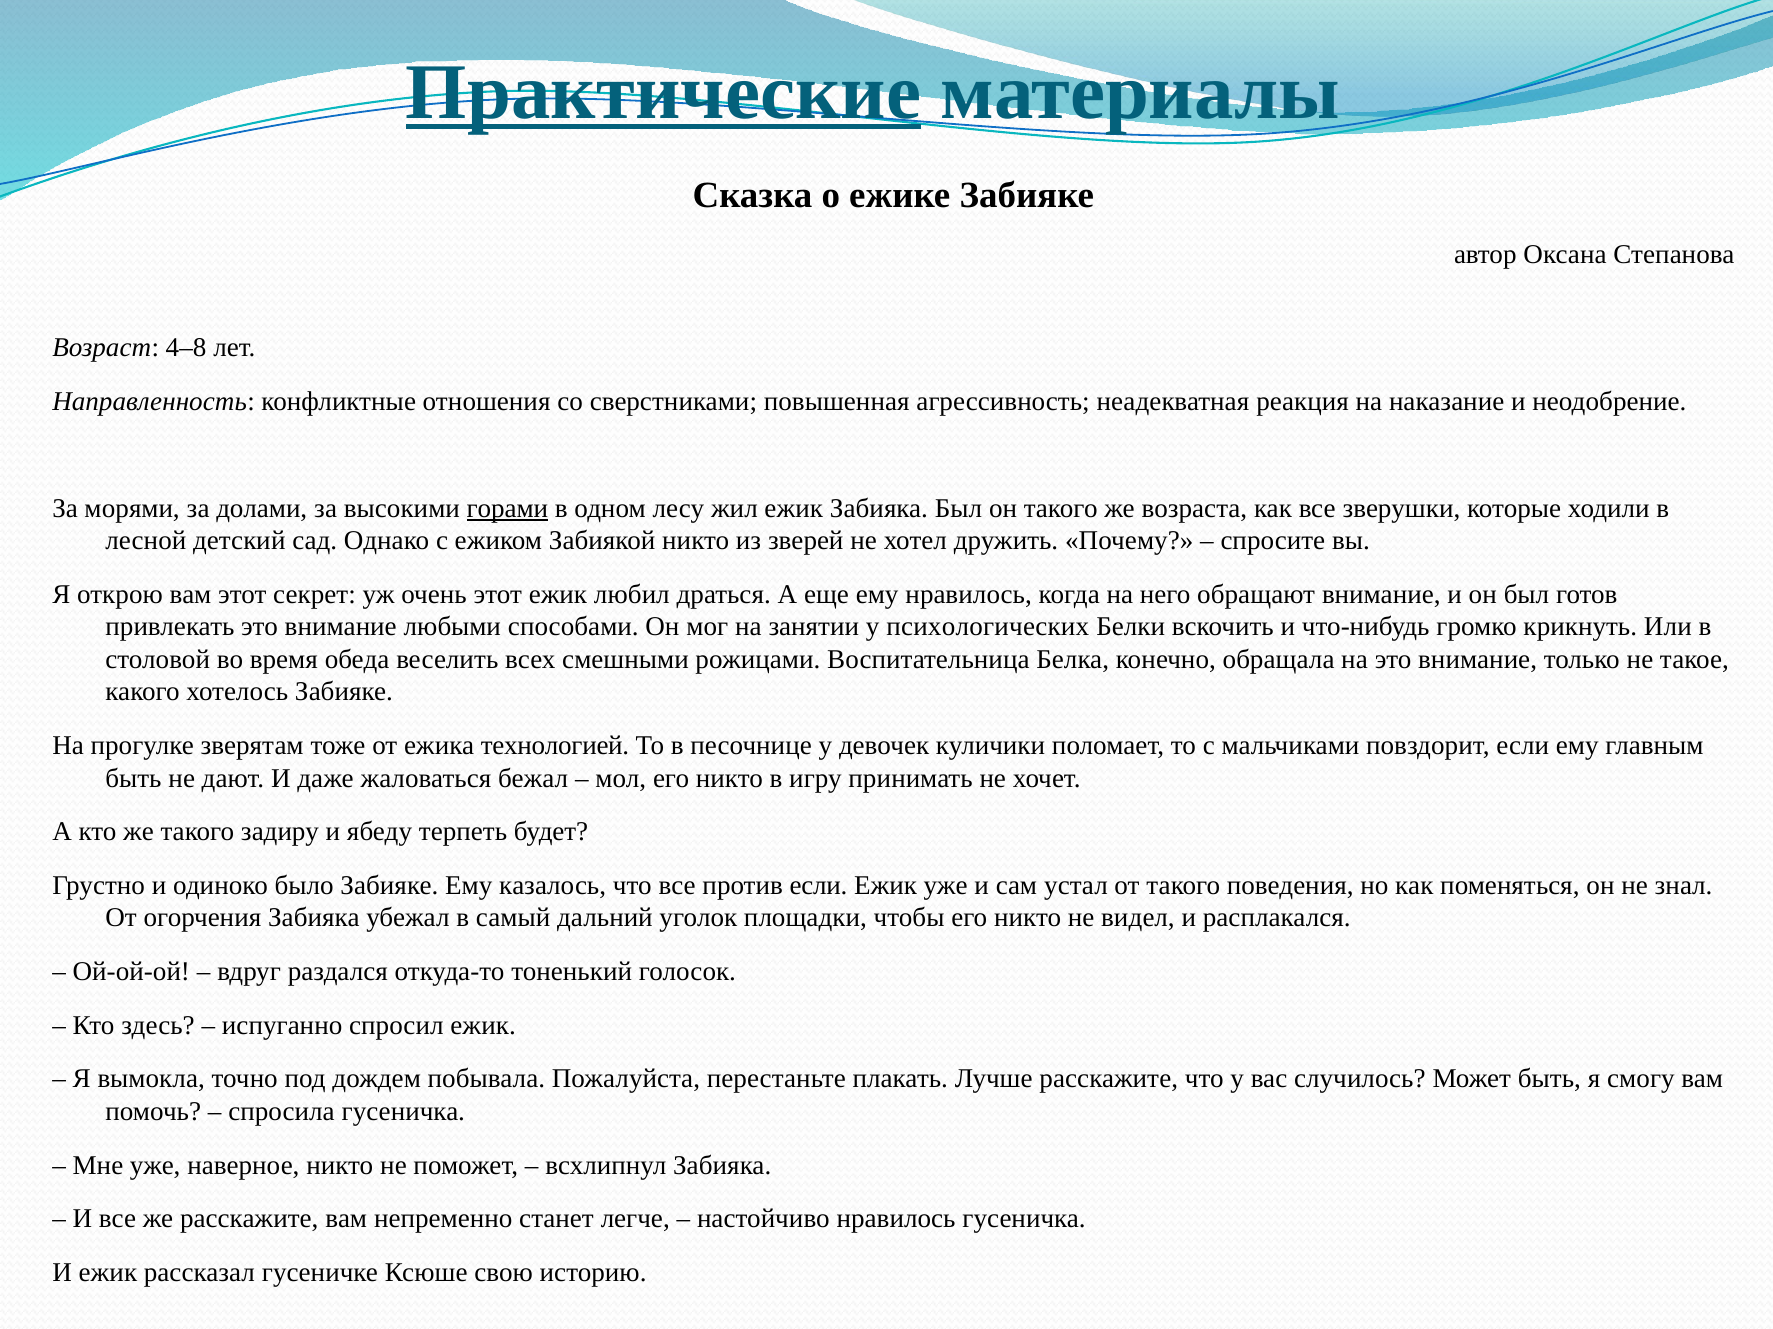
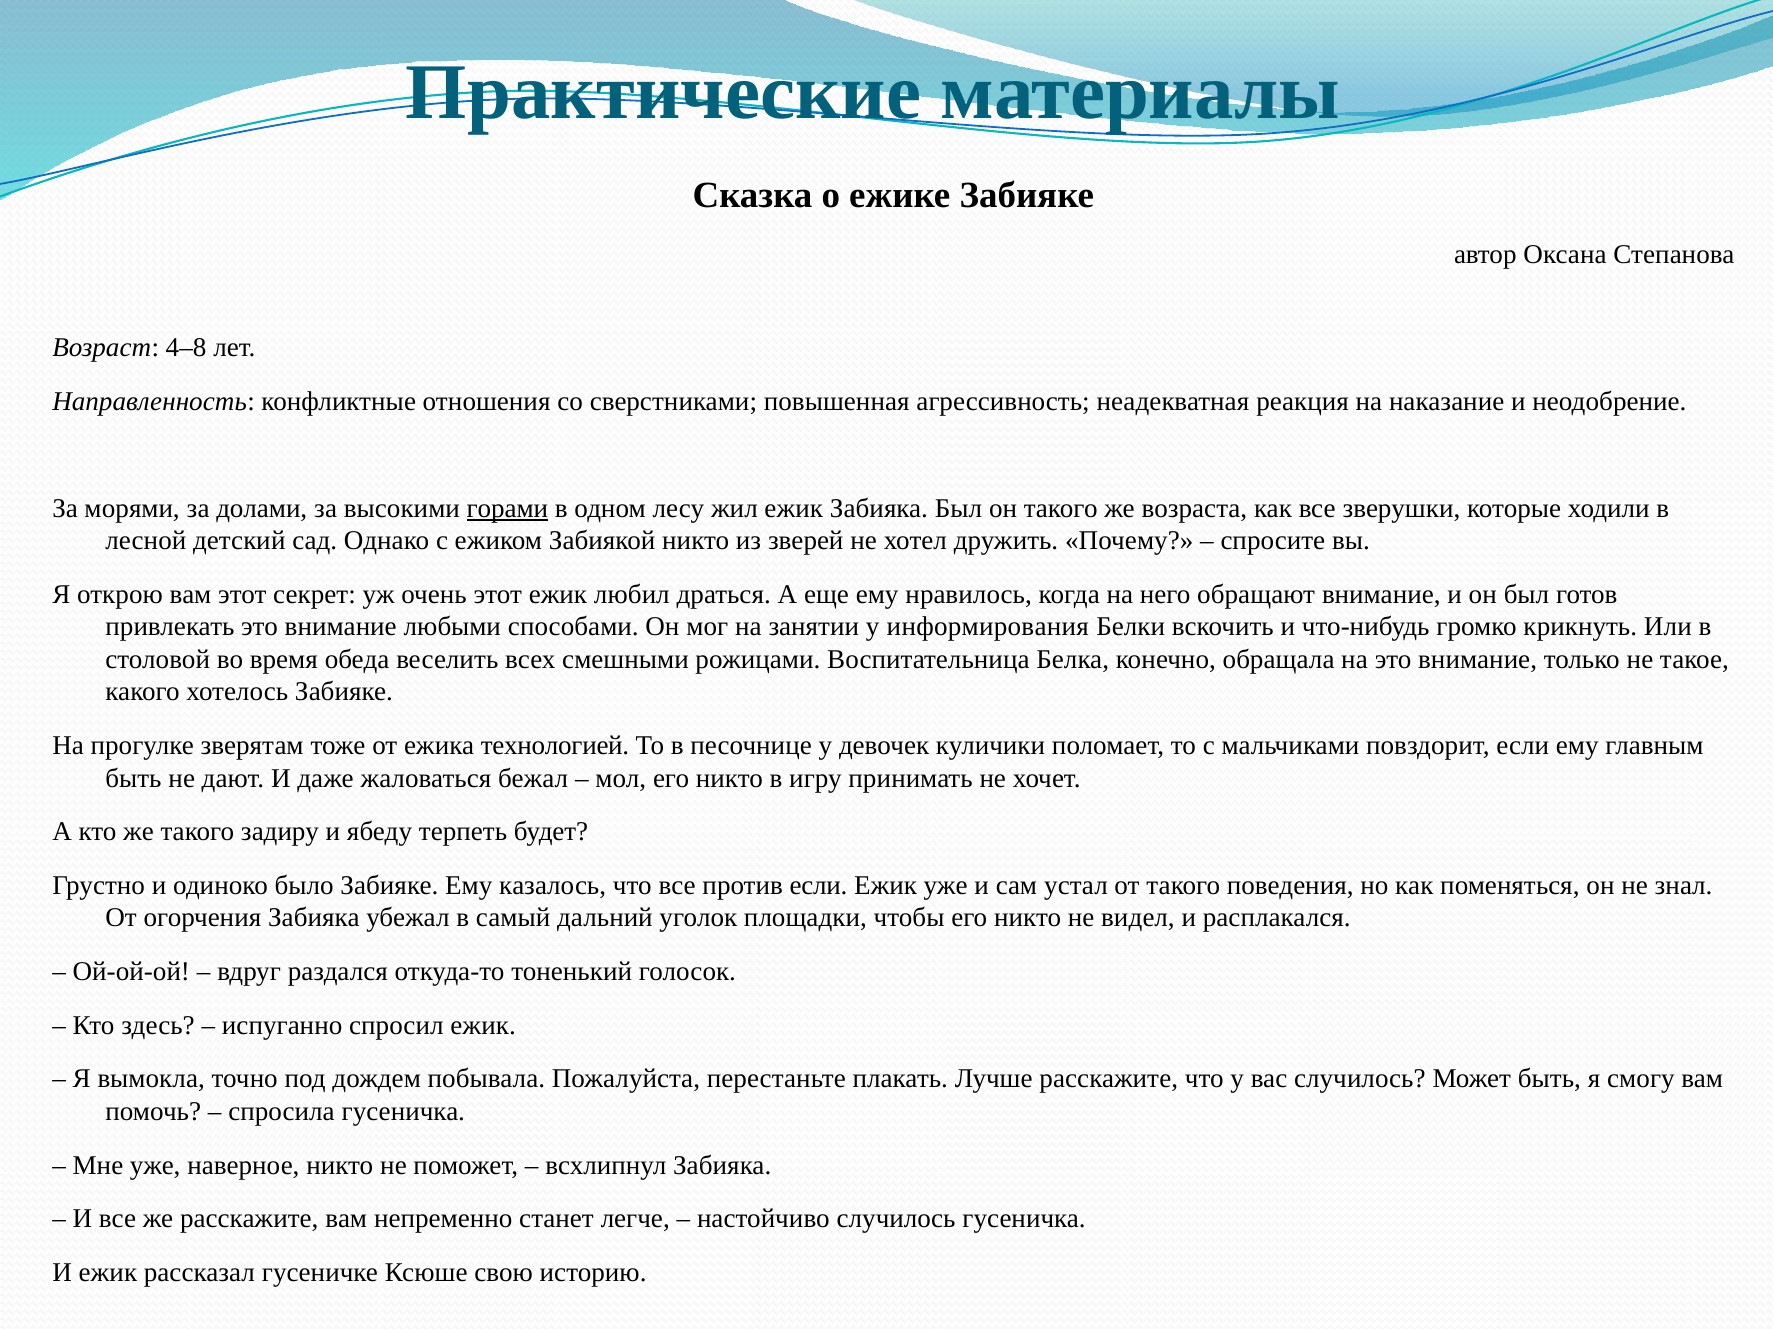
Практические underline: present -> none (663, 92)
психологических: психологических -> информирования (988, 627)
настойчиво нравилось: нравилось -> случилось (896, 1219)
